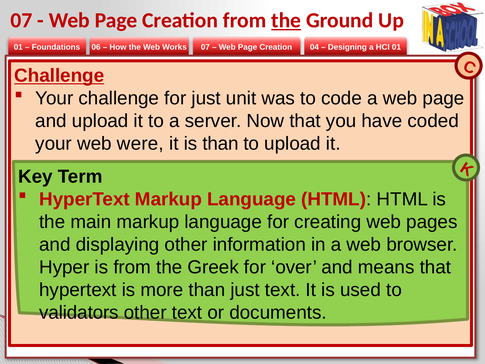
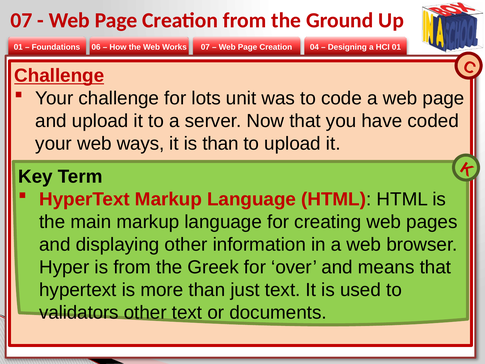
the underline: present -> none (286, 20)
for just: just -> lots (206, 98)
were: were -> ways (141, 144)
